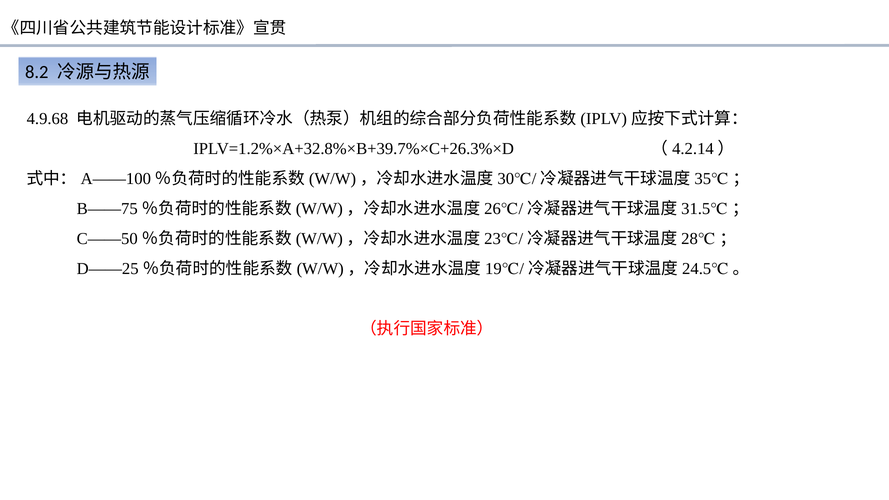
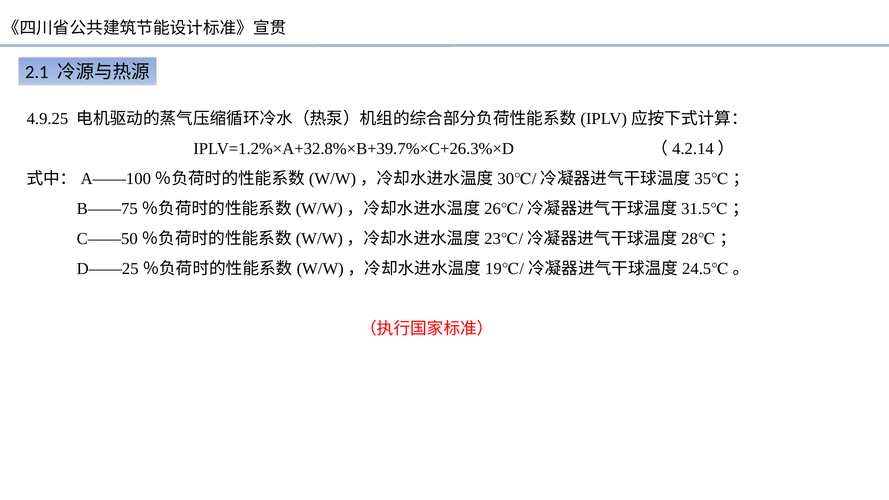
8.2: 8.2 -> 2.1 (37, 72)
4.9.68: 4.9.68 -> 4.9.25 (47, 119)
